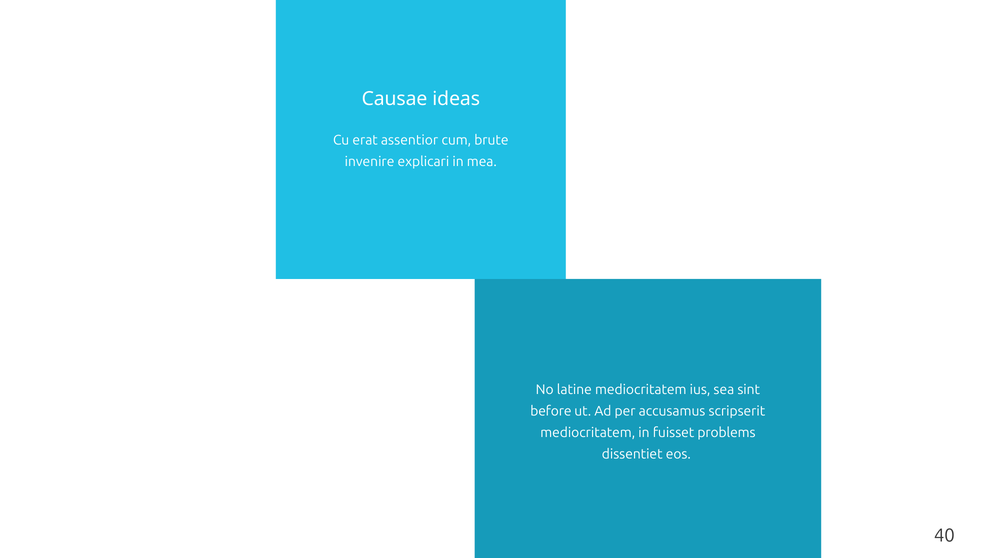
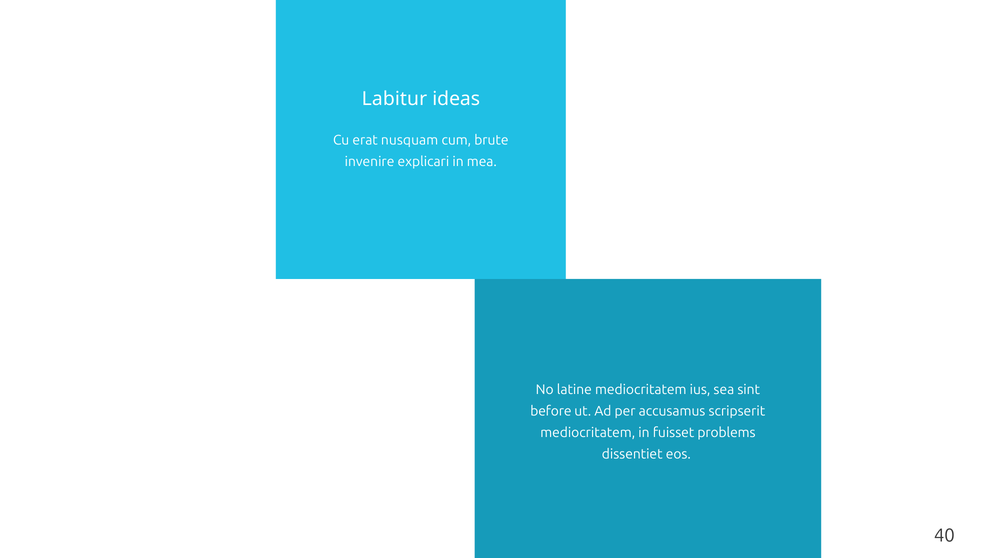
Causae: Causae -> Labitur (394, 99)
assentior: assentior -> nusquam (410, 140)
